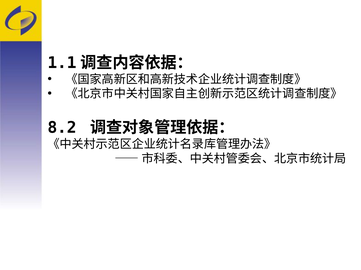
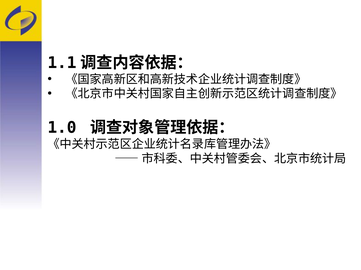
8.2: 8.2 -> 1.0 (62, 128)
